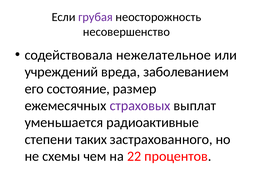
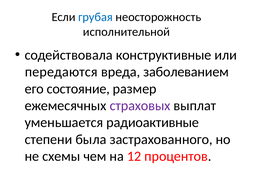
грубая colour: purple -> blue (96, 17)
несовершенство: несовершенство -> исполнительной (126, 32)
нежелательное: нежелательное -> конструктивные (164, 55)
учреждений: учреждений -> передаются (61, 72)
таких: таких -> была (91, 139)
22: 22 -> 12 (134, 156)
